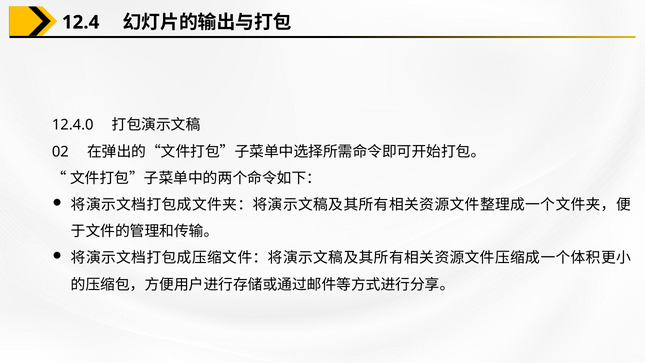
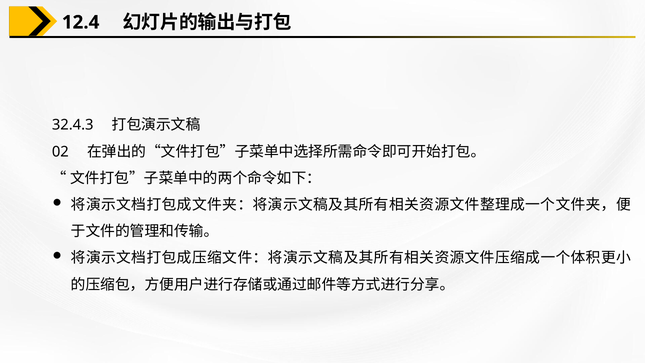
12.4.0: 12.4.0 -> 32.4.3 (73, 125)
